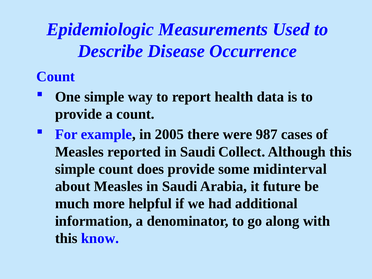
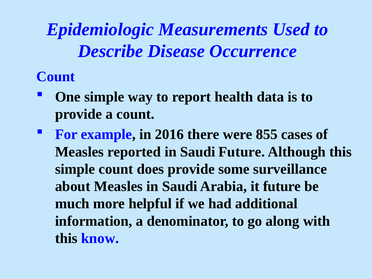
2005: 2005 -> 2016 (169, 134)
987: 987 -> 855 (267, 134)
Saudi Collect: Collect -> Future (242, 152)
midinterval: midinterval -> surveillance (290, 169)
